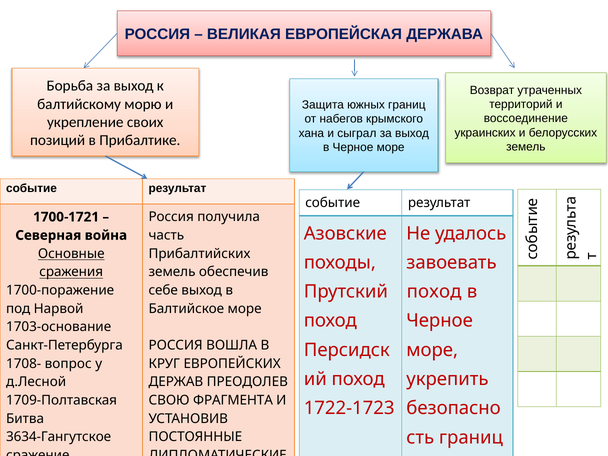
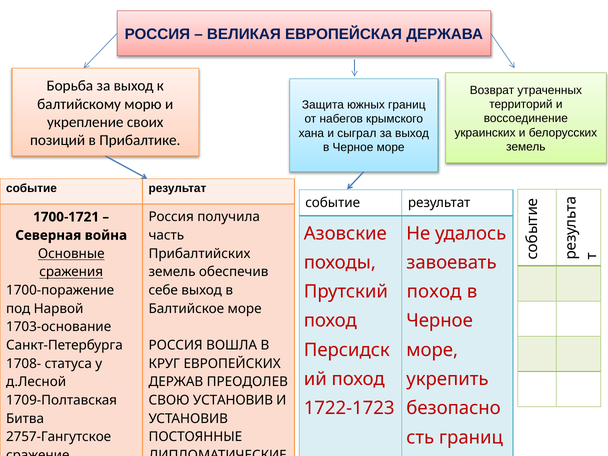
вопрос: вопрос -> статуса (68, 364)
СВОЮ ФРАГМЕНТА: ФРАГМЕНТА -> УСТАНОВИВ (233, 400)
3634-Гангутское: 3634-Гангутское -> 2757-Гангутское (59, 437)
